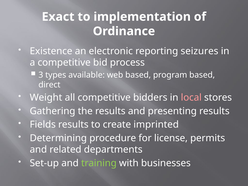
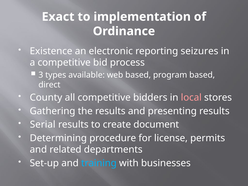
Weight: Weight -> County (46, 98)
Fields: Fields -> Serial (43, 125)
imprinted: imprinted -> document (156, 125)
training colour: light green -> light blue (99, 163)
